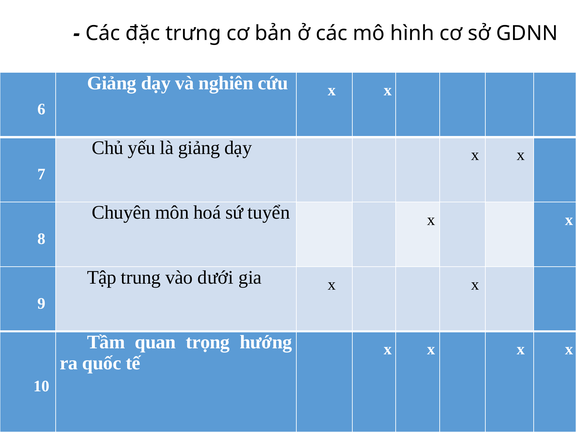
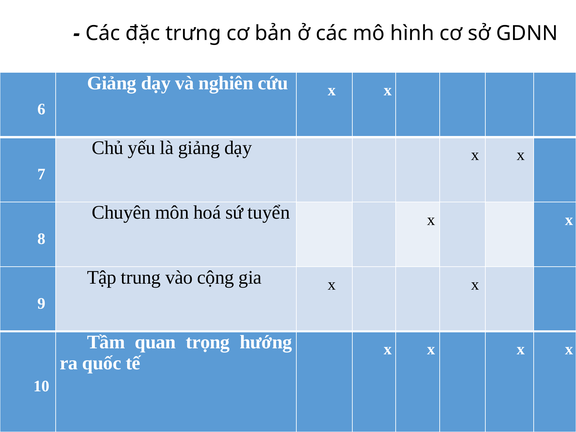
dưới: dưới -> cộng (216, 277)
